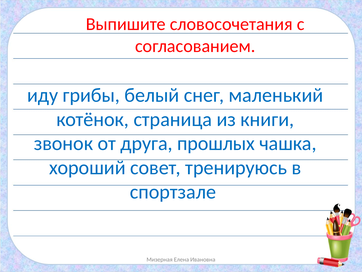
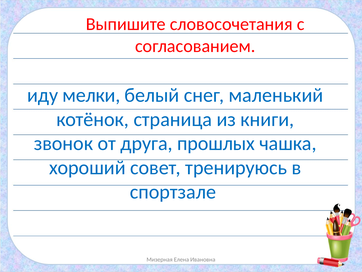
грибы: грибы -> мелки (91, 95)
